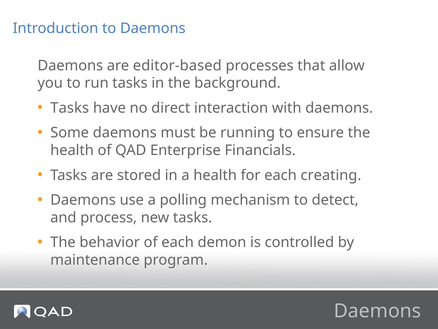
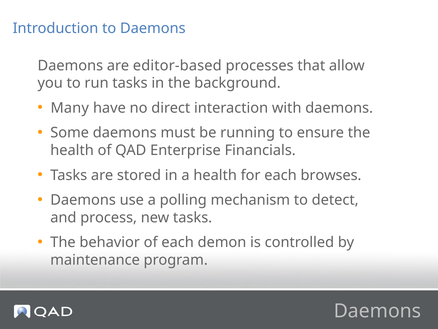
Tasks: Tasks -> Many (70, 108)
creating: creating -> browses (331, 175)
